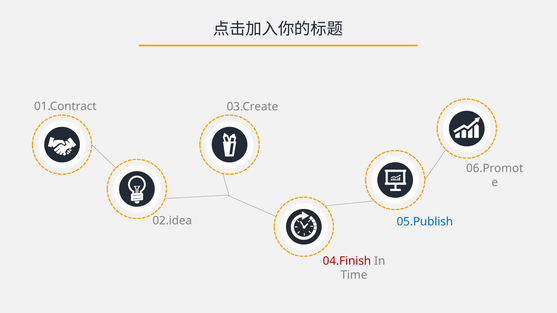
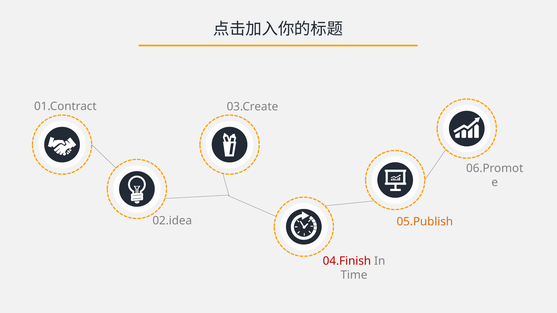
05.Publish colour: blue -> orange (425, 222)
